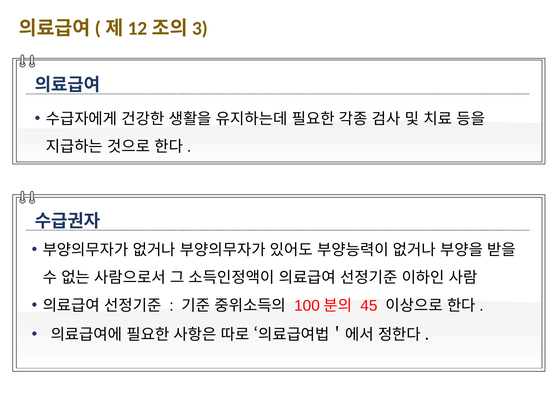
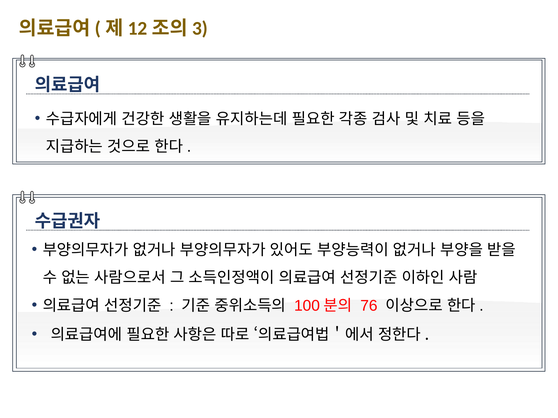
45: 45 -> 76 (369, 306)
